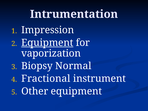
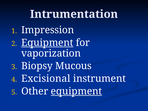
Normal: Normal -> Mucous (73, 66)
Fractional: Fractional -> Excisional (46, 79)
equipment underline: none -> present (76, 91)
